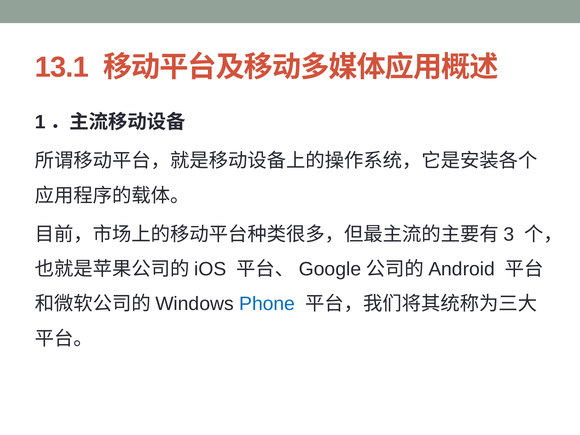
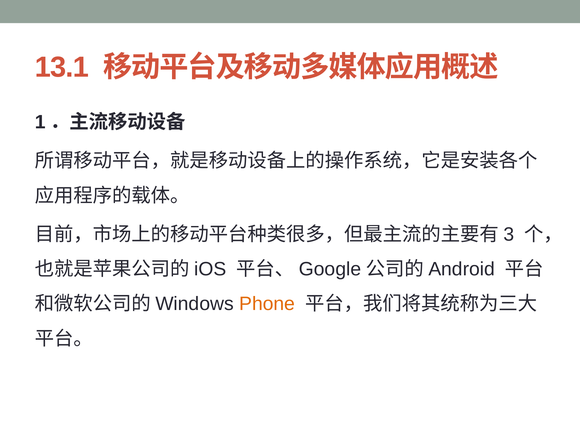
Phone colour: blue -> orange (267, 304)
